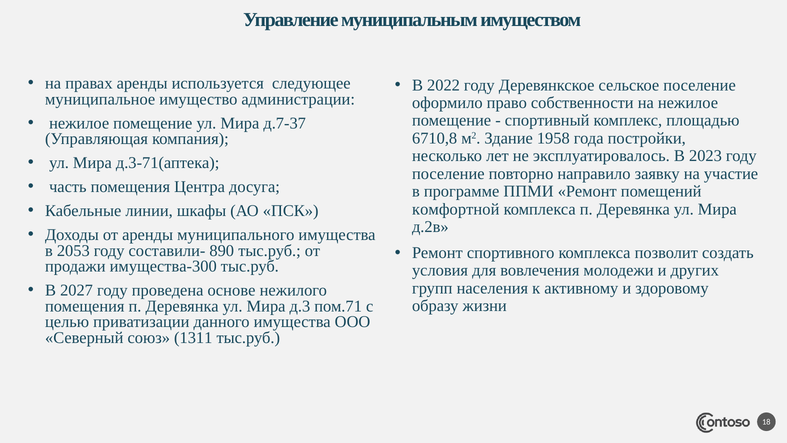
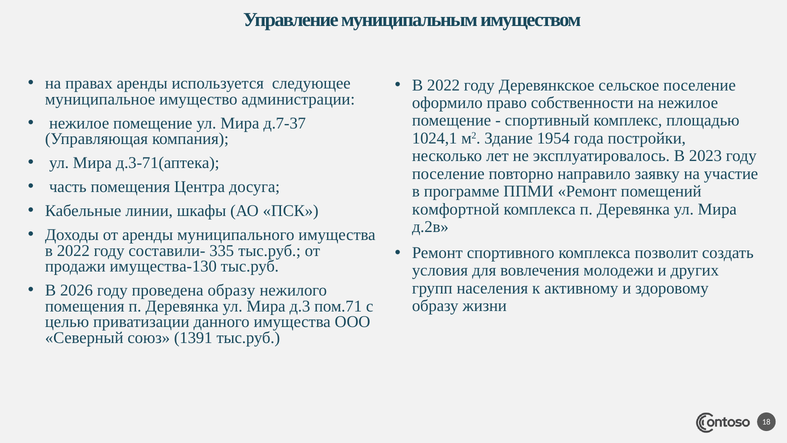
6710,8: 6710,8 -> 1024,1 (435, 138)
1958: 1958 -> 1954 (553, 138)
2053: 2053 -> 2022 (73, 251)
890: 890 -> 335 (222, 251)
имущества-300: имущества-300 -> имущества-130 (163, 266)
2027: 2027 -> 2026 (77, 290)
проведена основе: основе -> образу (231, 290)
1311: 1311 -> 1391 (193, 338)
